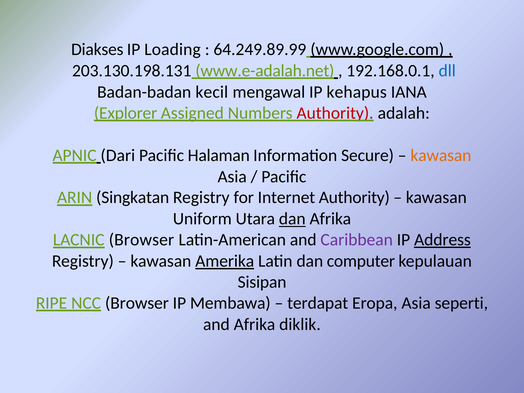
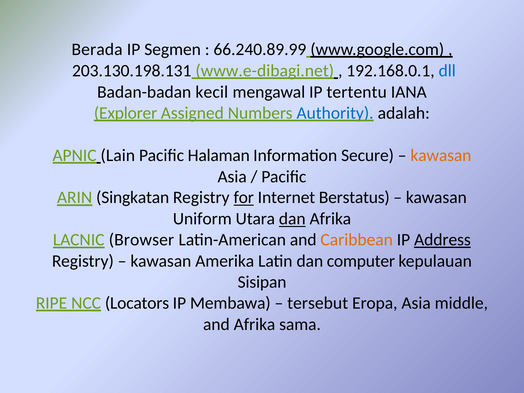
Diakses: Diakses -> Berada (97, 49)
Loading: Loading -> Segmen (173, 49)
64.249.89.99: 64.249.89.99 -> 66.240.89.99 (260, 49)
www.e-adalah.net: www.e-adalah.net -> www.e-dibagi.net (265, 71)
kehapus: kehapus -> tertentu (357, 92)
Authority colour: red -> blue (335, 113)
Dari: Dari -> Lain (118, 155)
for underline: none -> present (244, 198)
Internet Authority: Authority -> Berstatus (354, 198)
Caribbean colour: purple -> orange (357, 240)
Amerika underline: present -> none (225, 261)
NCC Browser: Browser -> Locators (137, 303)
terdapat: terdapat -> tersebut (318, 303)
seperti: seperti -> middle (461, 303)
diklik: diklik -> sama (300, 324)
